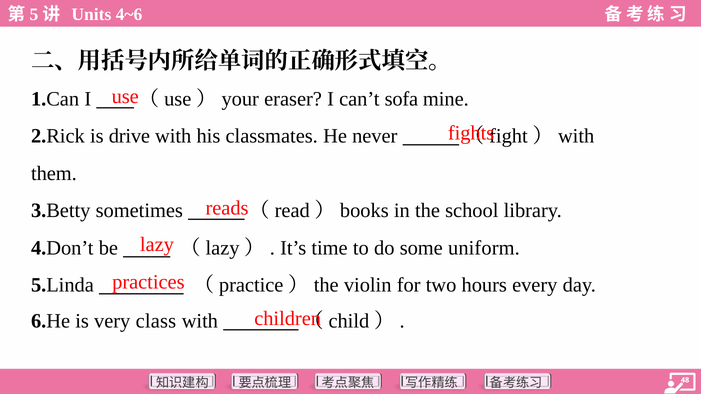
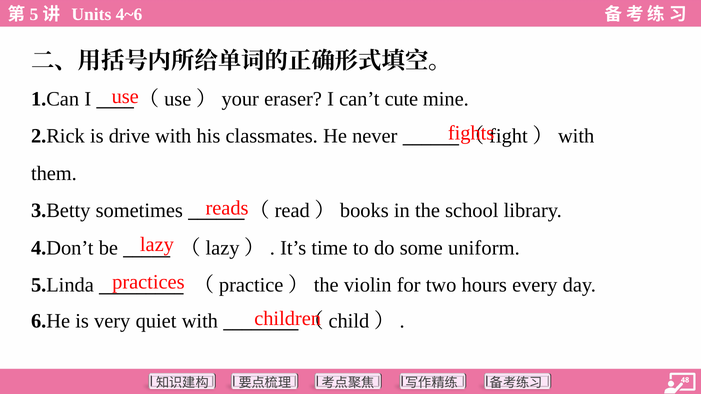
sofa: sofa -> cute (401, 99)
class: class -> quiet (156, 321)
